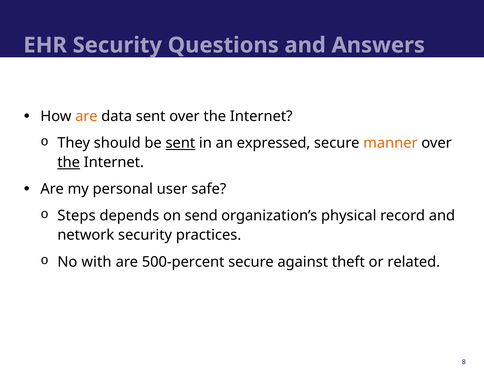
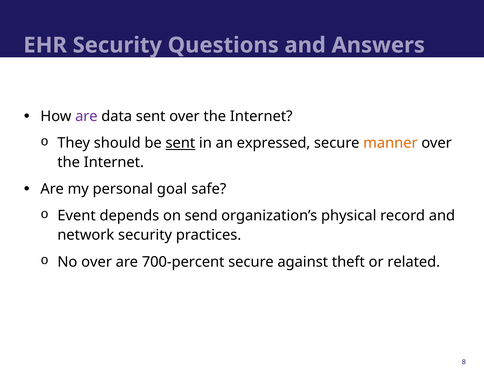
are colour: orange -> purple (86, 116)
the underline: present -> none (69, 162)
user: user -> goal (172, 189)
Steps: Steps -> Event (77, 216)
No with: with -> over (97, 262)
500-percent: 500-percent -> 700-percent (183, 262)
